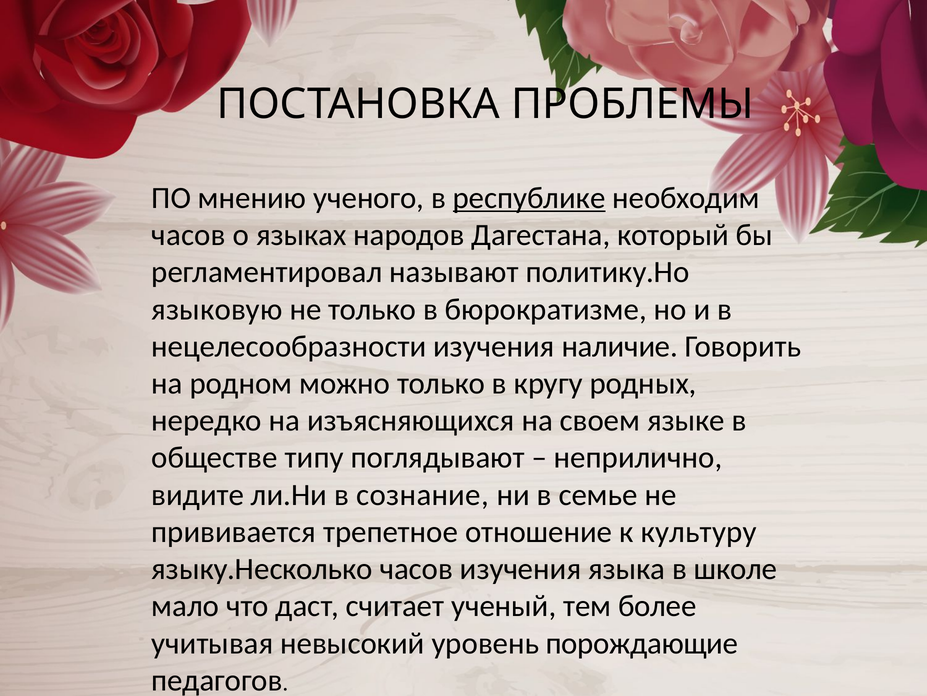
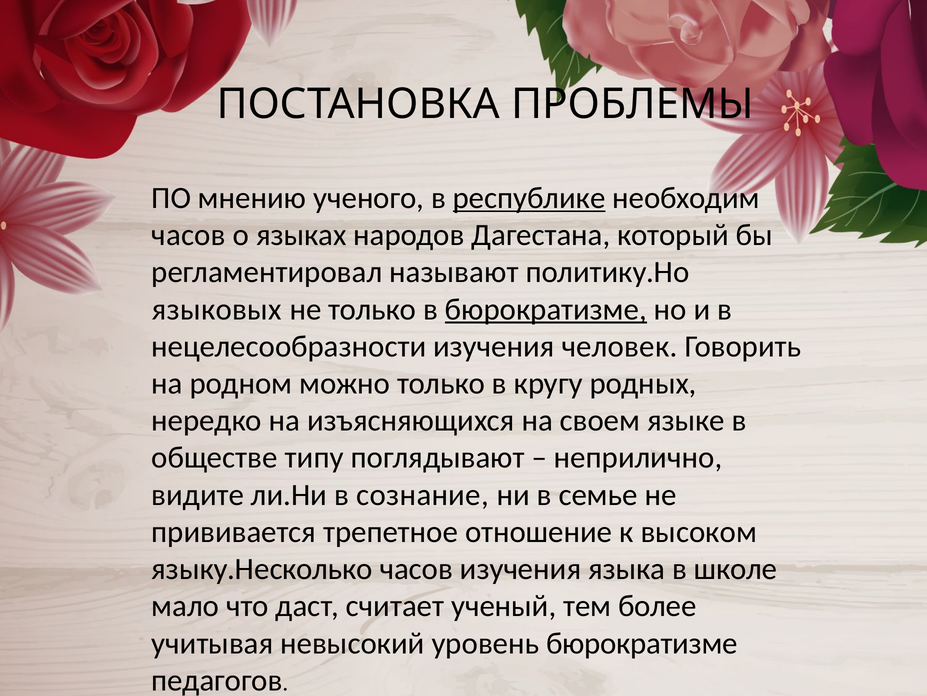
языковую: языковую -> языковых (217, 309)
бюрократизме underline: none -> present (546, 309)
наличие: наличие -> человек (619, 346)
культуру: культуру -> высоком (699, 531)
уровень порождающие: порождающие -> бюрократизме (642, 643)
